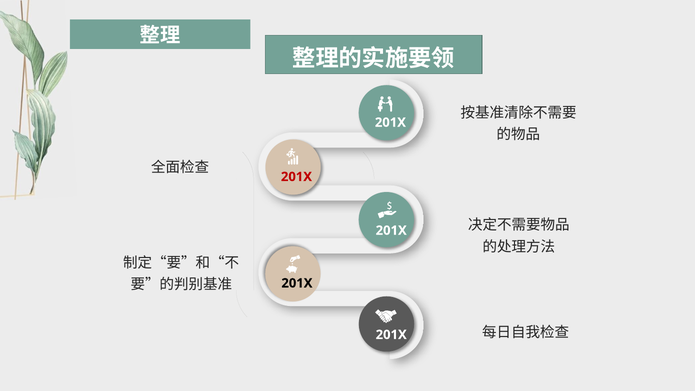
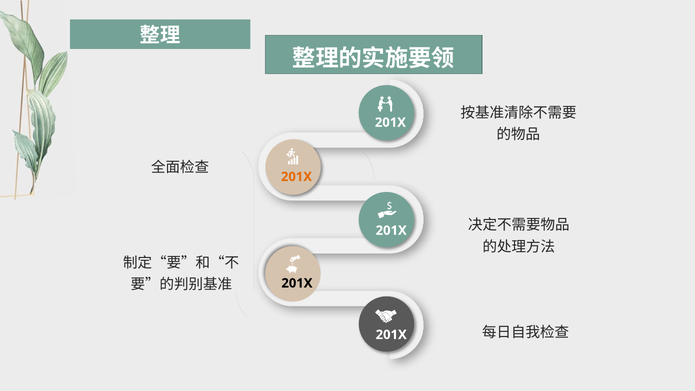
201X colour: red -> orange (296, 177)
